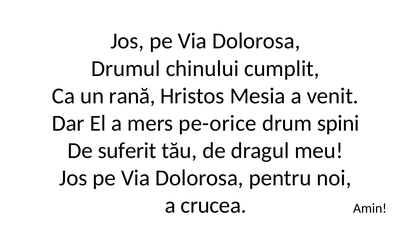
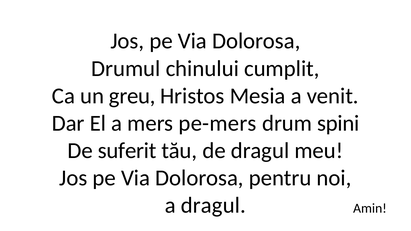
rană: rană -> greu (132, 96)
pe-orice: pe-orice -> pe-mers (218, 123)
a crucea: crucea -> dragul (213, 206)
